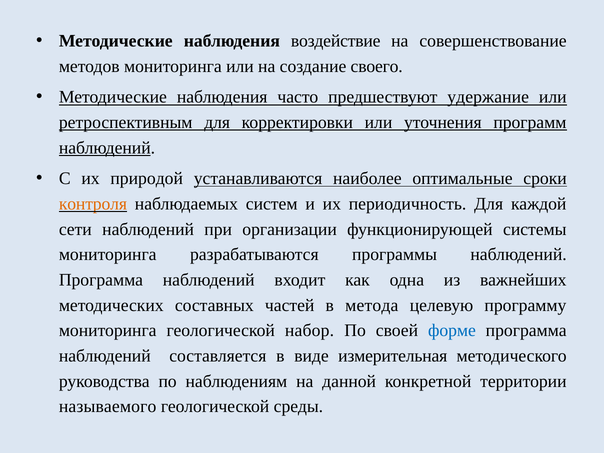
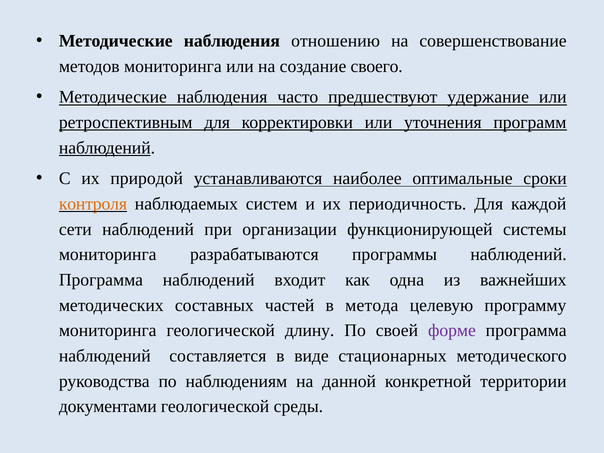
воздействие: воздействие -> отношению (336, 41)
набор: набор -> длину (310, 331)
форме colour: blue -> purple (452, 331)
измерительная: измерительная -> стационарных (393, 356)
называемого: называемого -> документами (108, 407)
